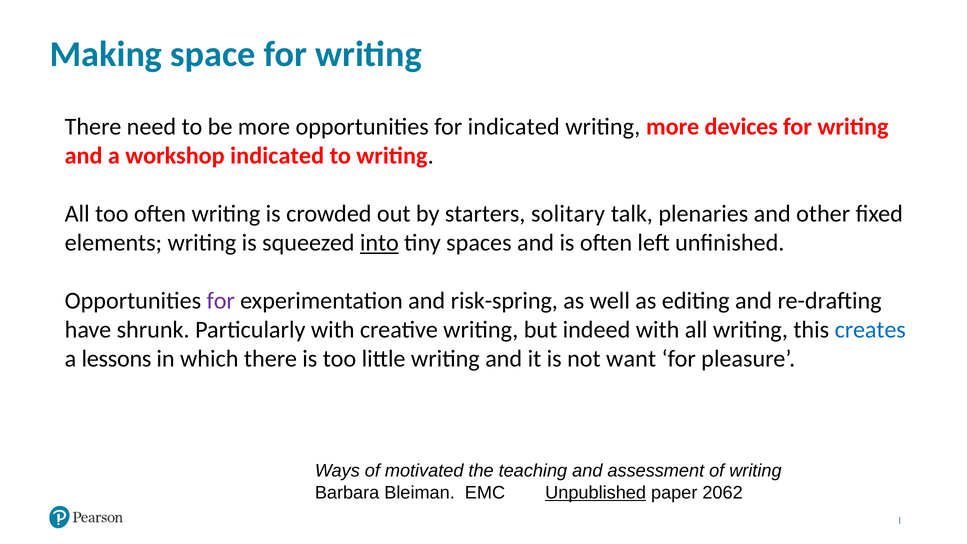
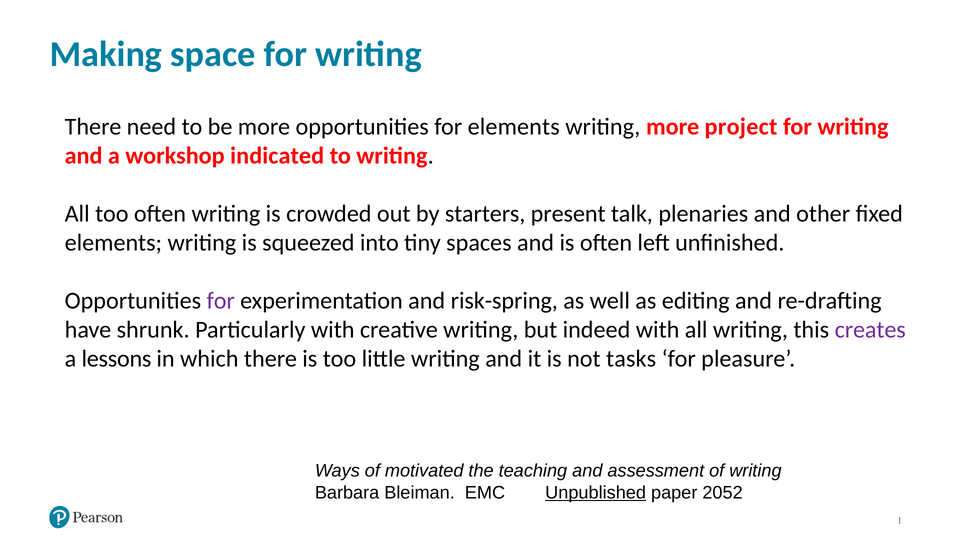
for indicated: indicated -> elements (514, 127)
devices: devices -> project (741, 127)
solitary: solitary -> present (568, 214)
into underline: present -> none (379, 243)
creates colour: blue -> purple (870, 330)
want: want -> tasks (631, 359)
2062: 2062 -> 2052 (723, 493)
